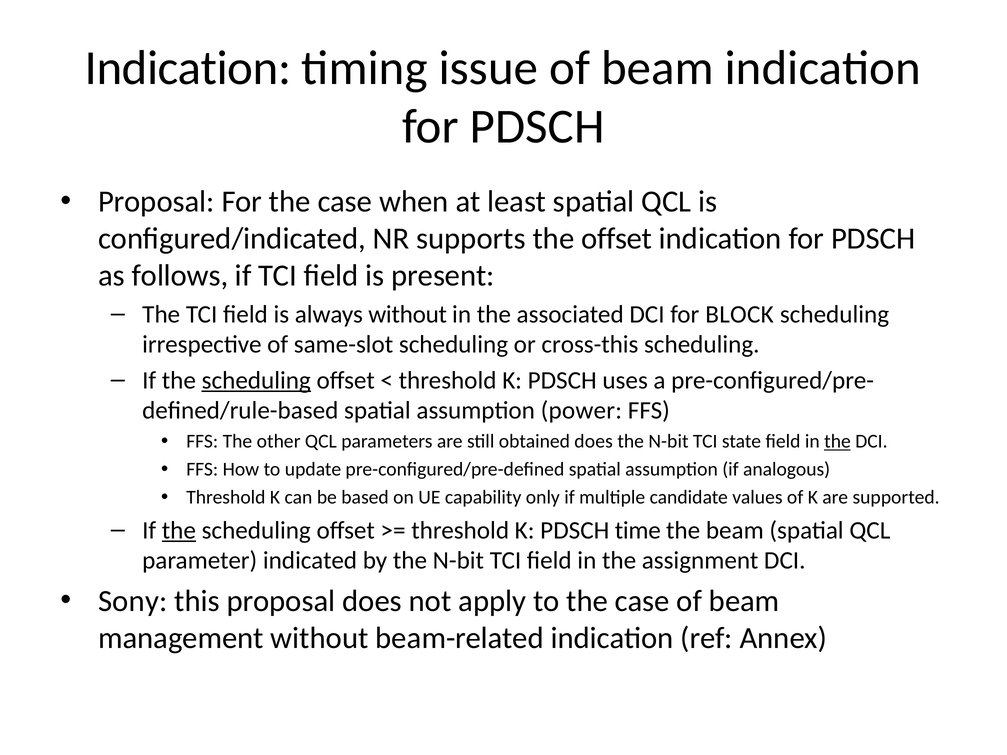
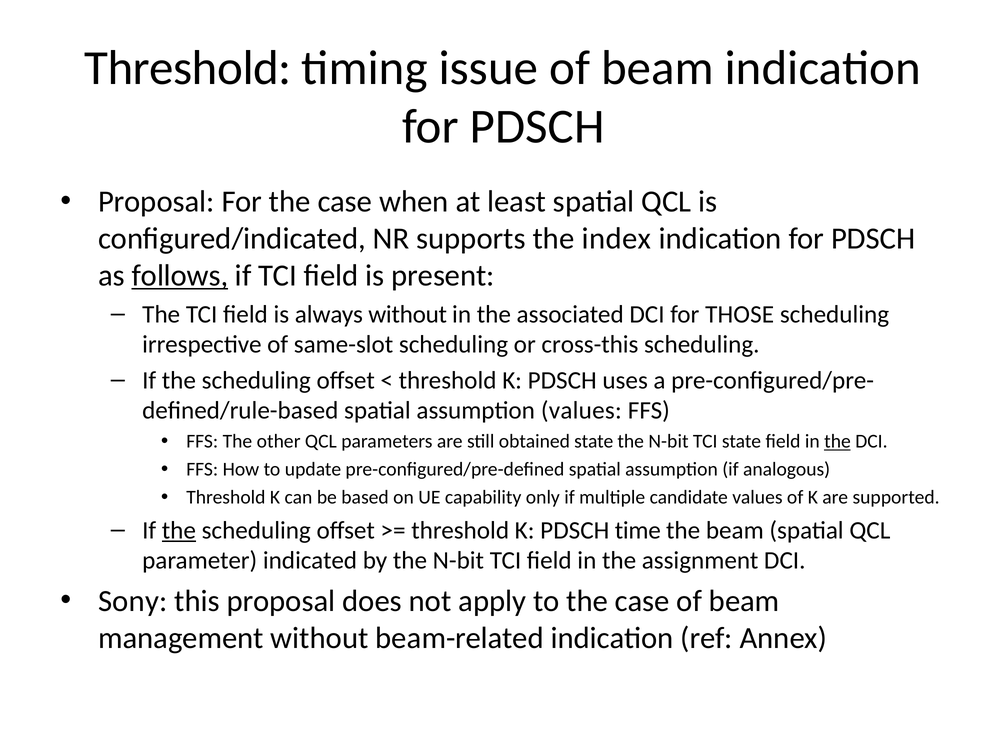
Indication: Indication -> Threshold (188, 68)
the offset: offset -> index (616, 239)
follows underline: none -> present (180, 276)
BLOCK: BLOCK -> THOSE (740, 314)
scheduling underline: present -> none (256, 380)
assumption power: power -> values (581, 411)
obtained does: does -> state (594, 442)
